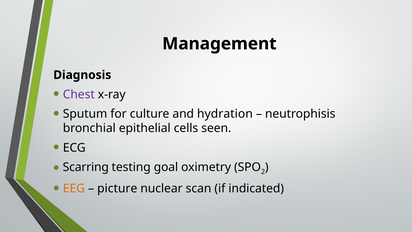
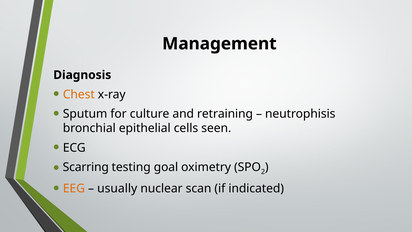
Chest colour: purple -> orange (79, 94)
hydration: hydration -> retraining (225, 114)
picture: picture -> usually (117, 188)
